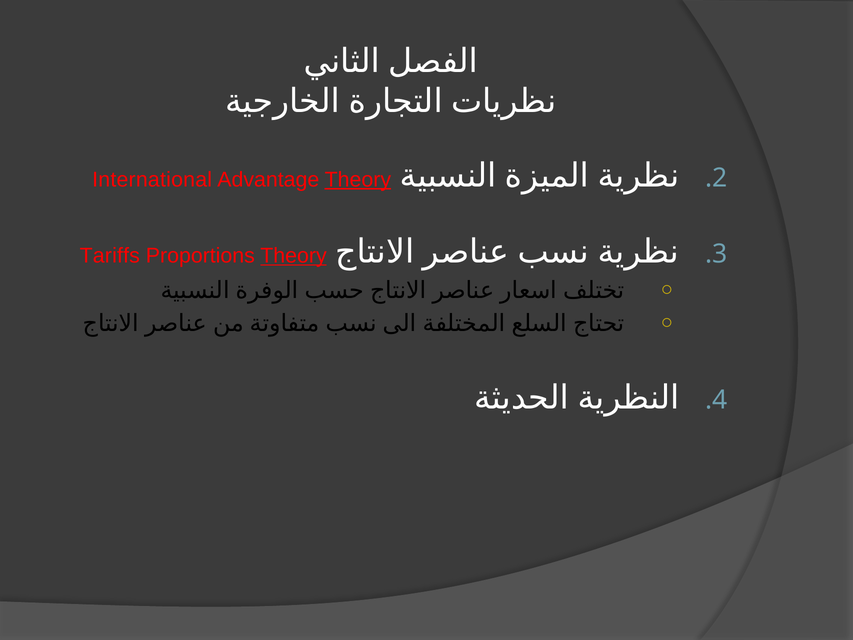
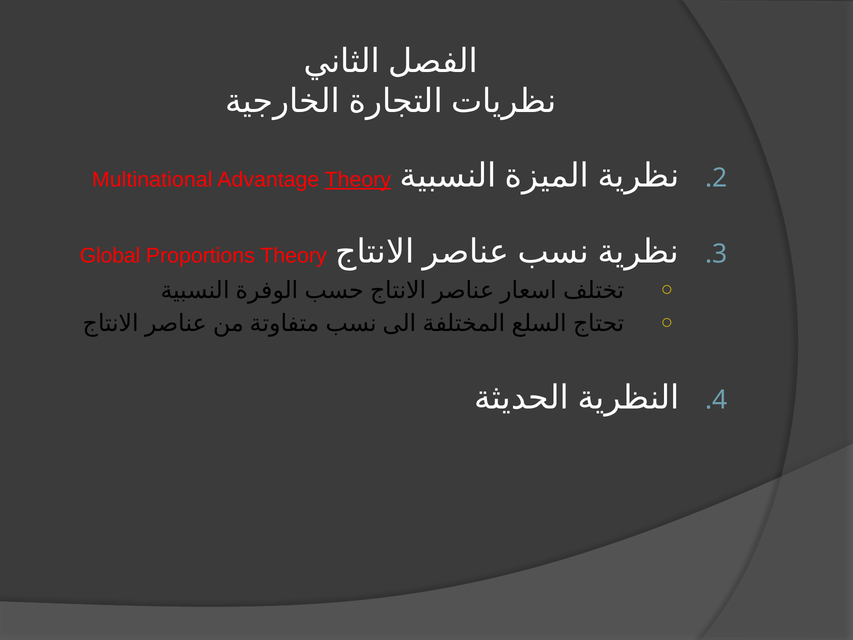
International: International -> Multinational (152, 180)
Tariffs: Tariffs -> Global (110, 256)
Theory underline: present -> none (294, 256)
